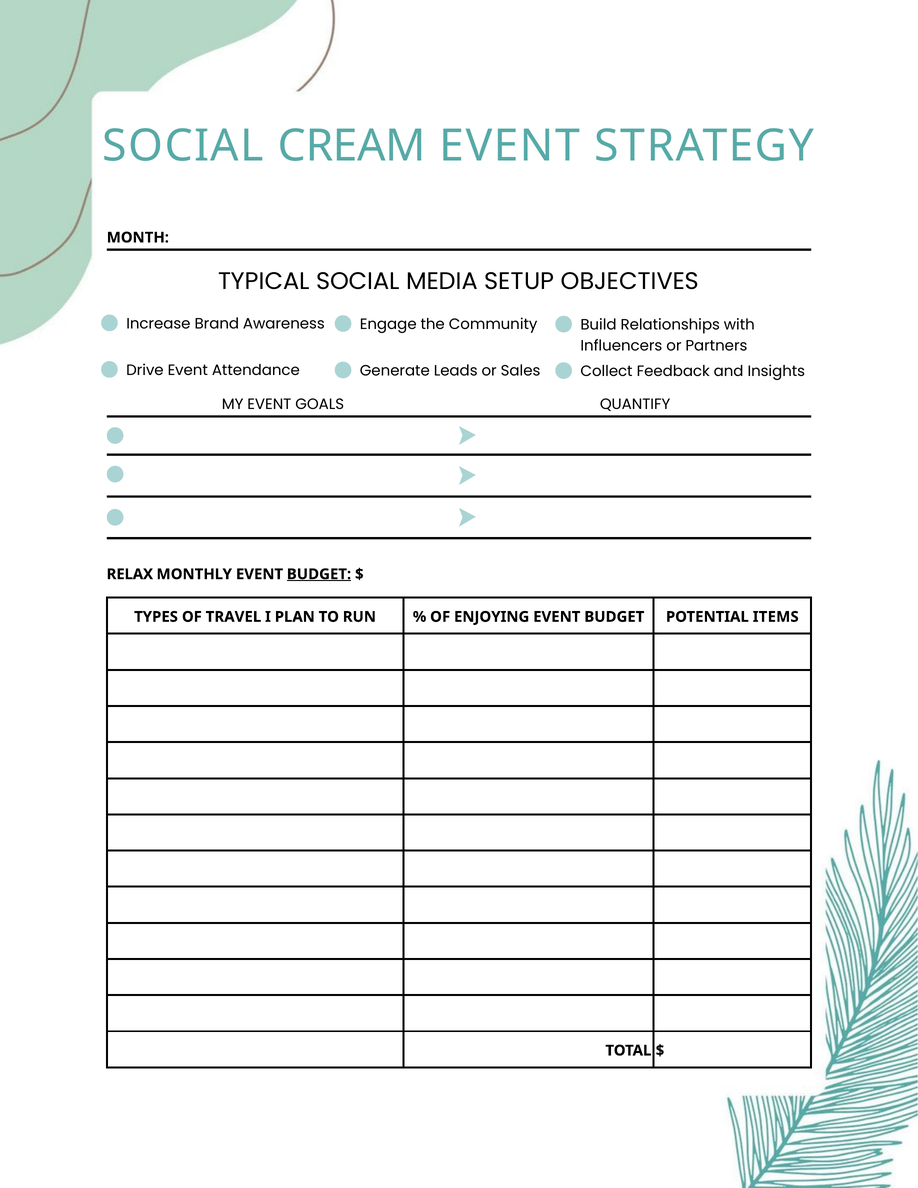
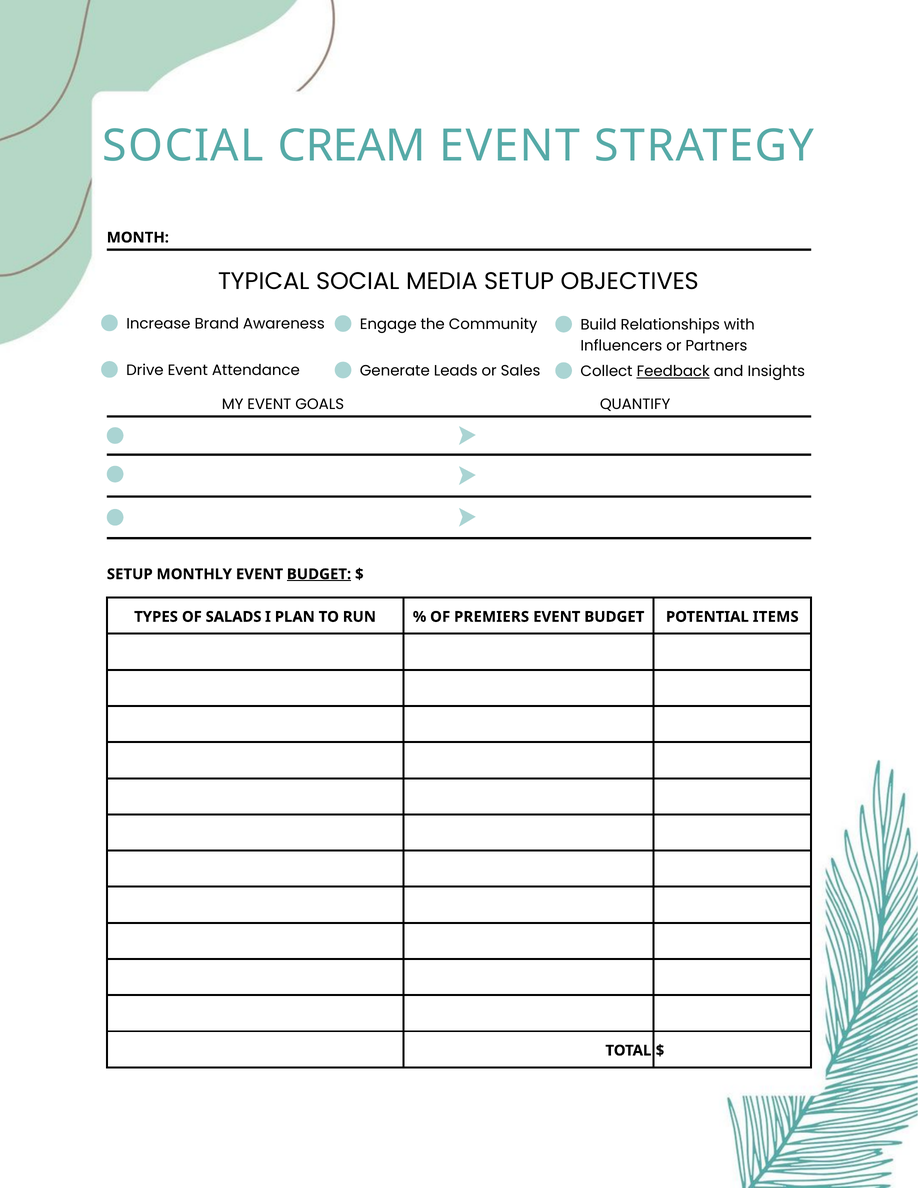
Feedback underline: none -> present (673, 371)
RELAX: RELAX -> SETUP (130, 574)
TRAVEL: TRAVEL -> SALADS (234, 617)
ENJOYING: ENJOYING -> PREMIERS (492, 617)
